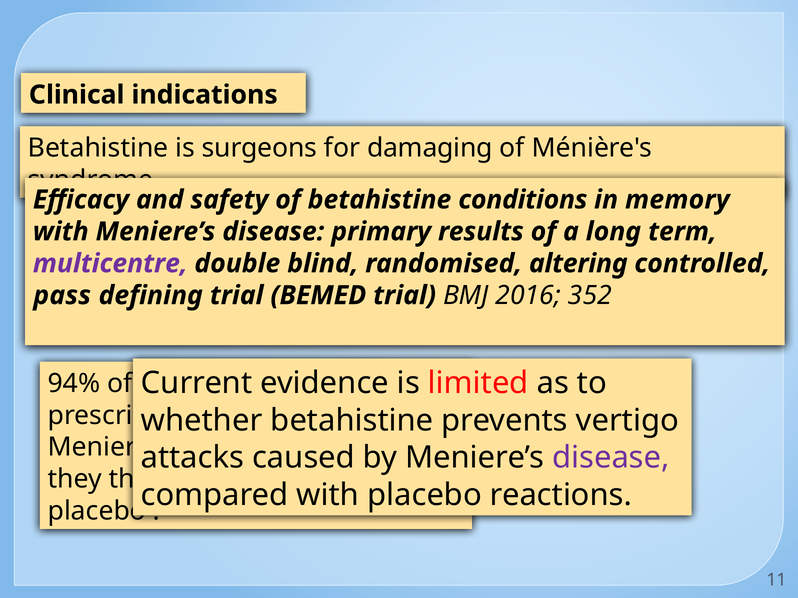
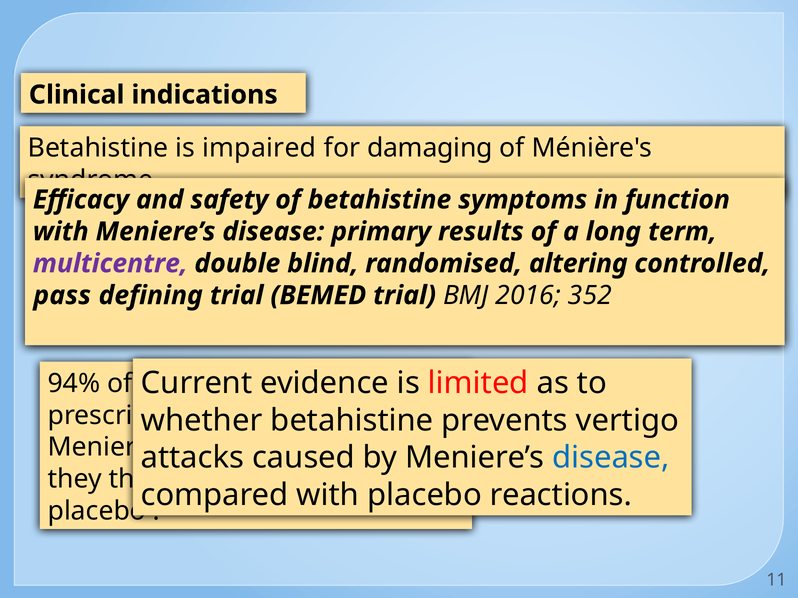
is surgeons: surgeons -> impaired (259, 148)
conditions: conditions -> symptoms (523, 200)
memory: memory -> function (677, 200)
disease colour: purple -> blue (611, 458)
